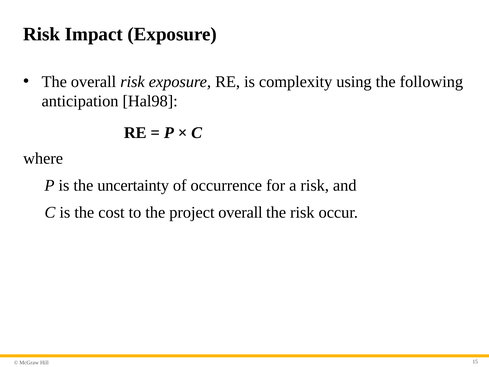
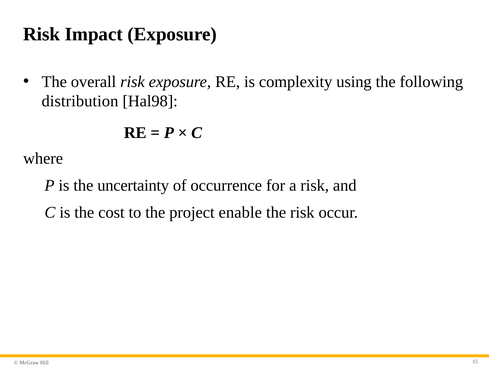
anticipation: anticipation -> distribution (80, 101)
project overall: overall -> enable (240, 212)
